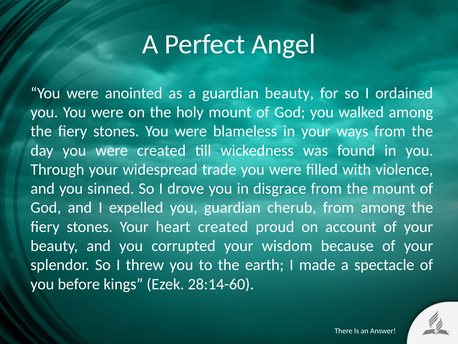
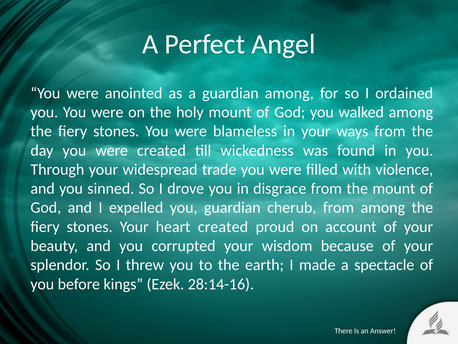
guardian beauty: beauty -> among (289, 93)
28:14-60: 28:14-60 -> 28:14-16 (221, 284)
